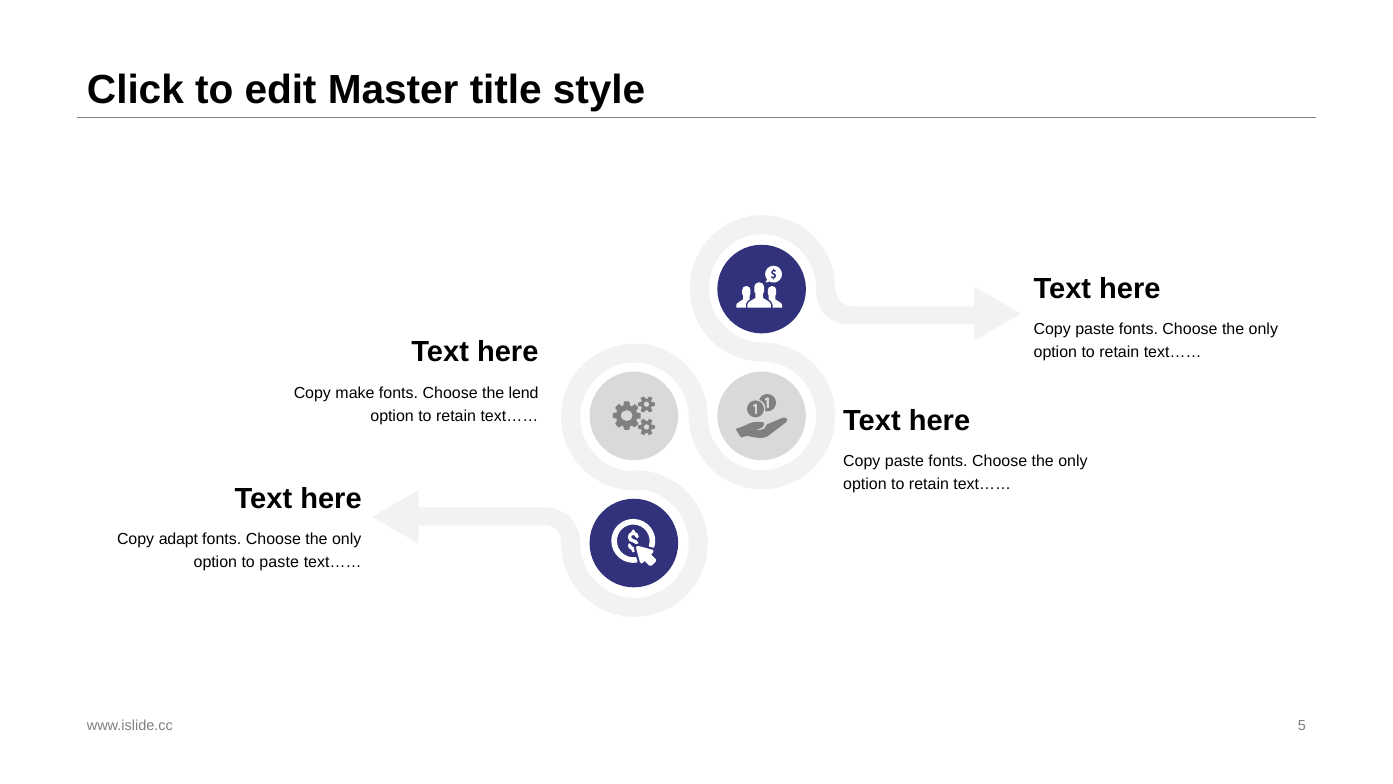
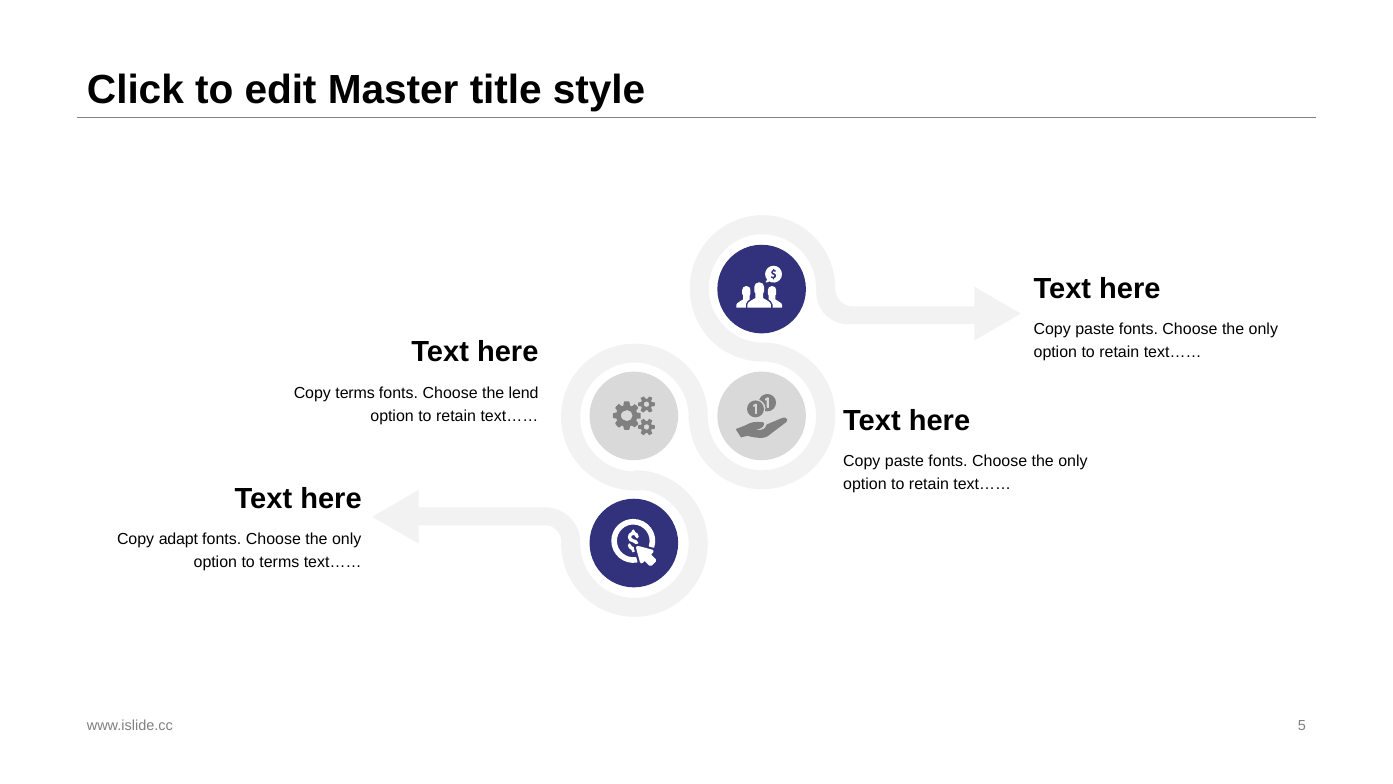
Copy make: make -> terms (355, 393)
to paste: paste -> terms (279, 562)
